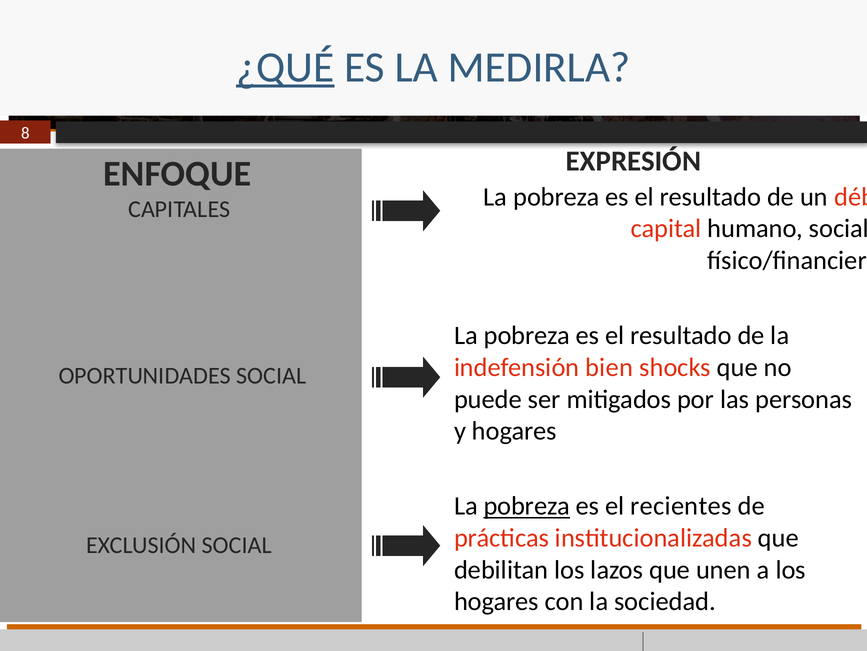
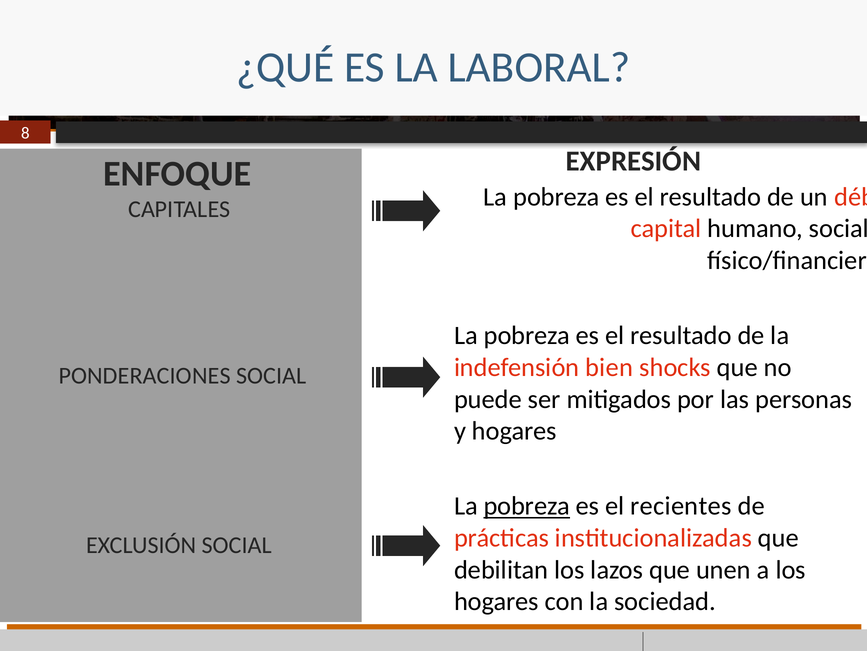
¿QUÉ underline: present -> none (285, 67)
MEDIRLA: MEDIRLA -> LABORAL (539, 67)
OPORTUNIDADES: OPORTUNIDADES -> PONDERACIONES (145, 376)
